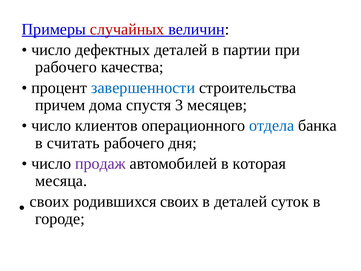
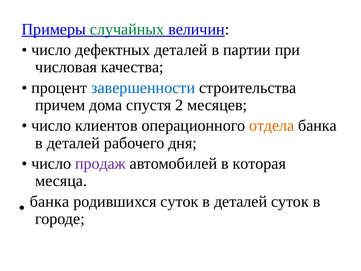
случайных colour: red -> green (127, 29)
рабочего: рабочего -> числовая (66, 67)
3: 3 -> 2 (179, 105)
отдела colour: blue -> orange (272, 126)
считать: считать -> деталей (73, 143)
своих: своих -> банка (49, 201)
родившихся своих: своих -> суток (179, 201)
